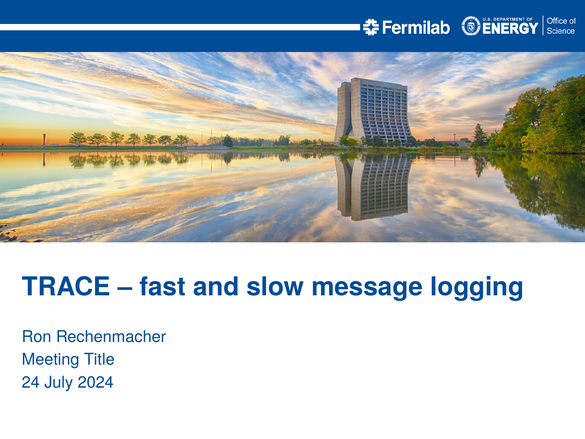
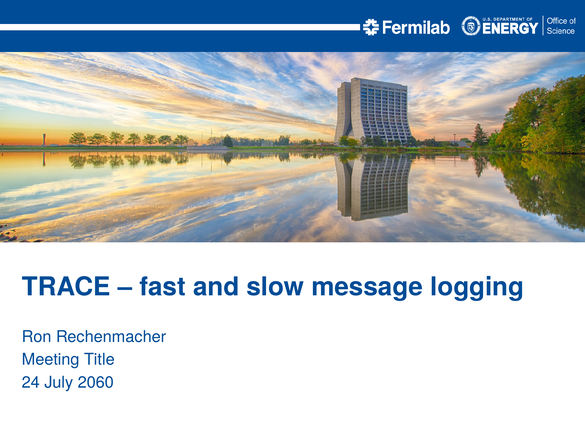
2024: 2024 -> 2060 (96, 382)
